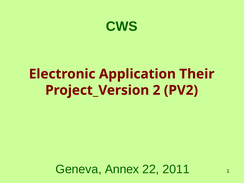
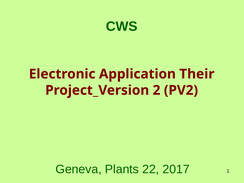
Annex: Annex -> Plants (122, 169)
2011: 2011 -> 2017 (176, 169)
